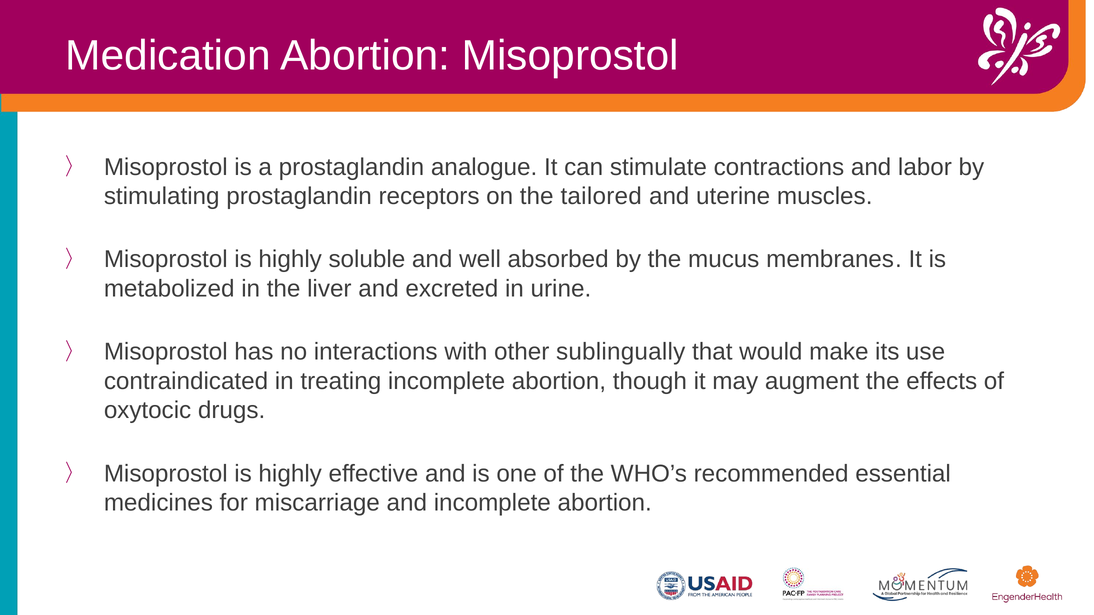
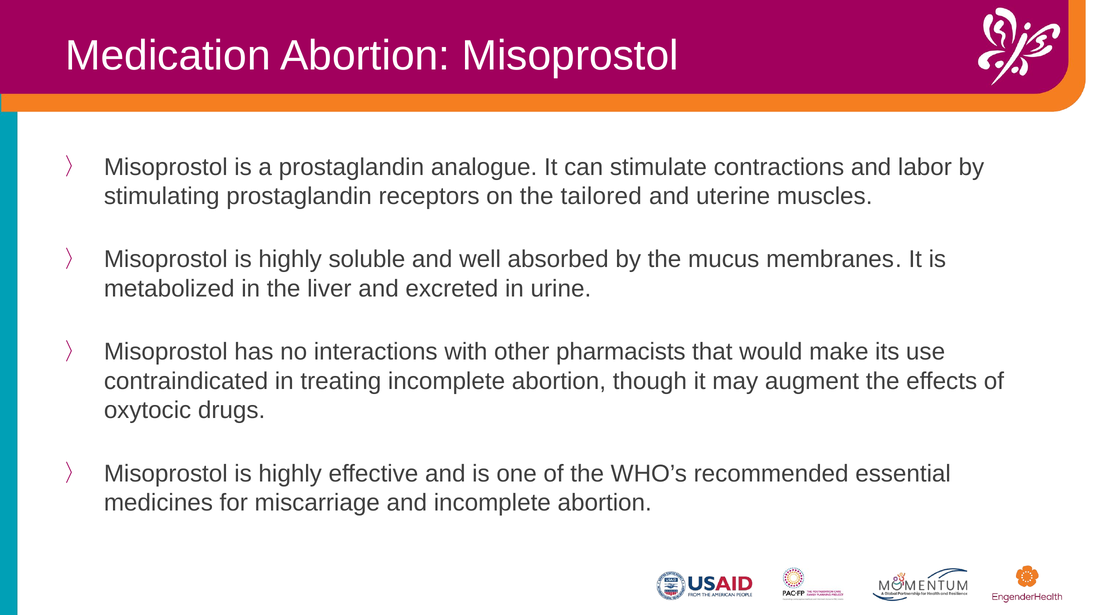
sublingually: sublingually -> pharmacists (621, 352)
